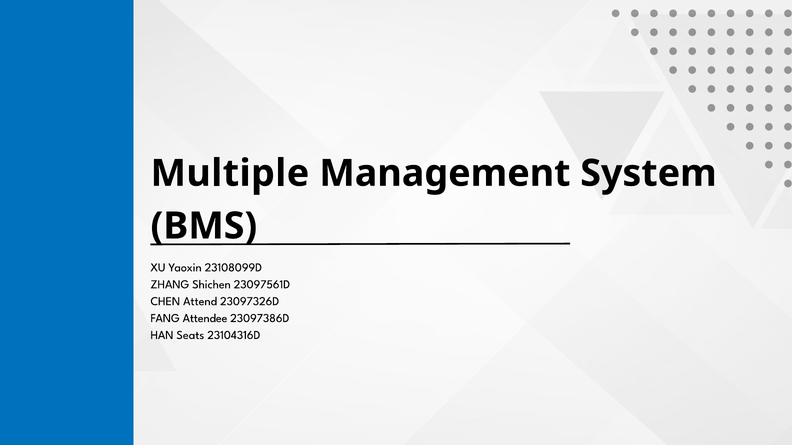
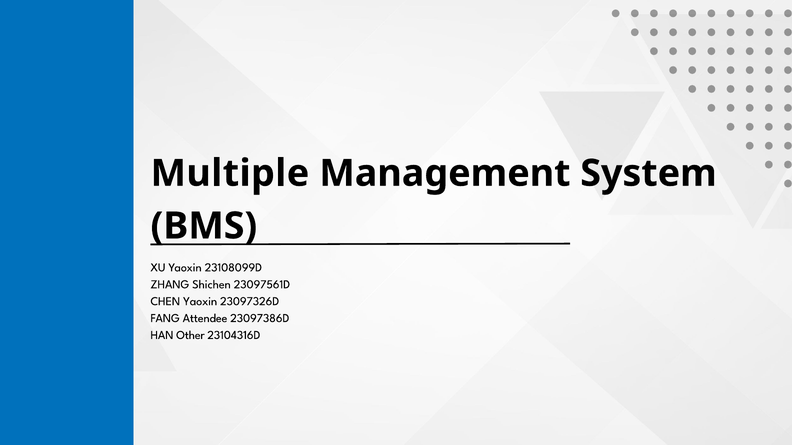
CHEN Attend: Attend -> Yaoxin (200, 302)
Seats: Seats -> Other (190, 335)
